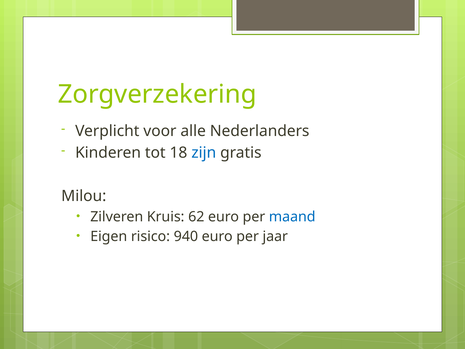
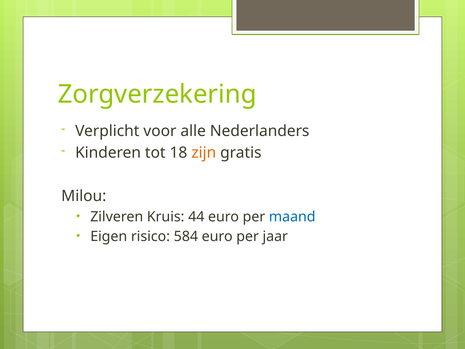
zijn colour: blue -> orange (204, 153)
62: 62 -> 44 (196, 217)
940: 940 -> 584 (186, 236)
